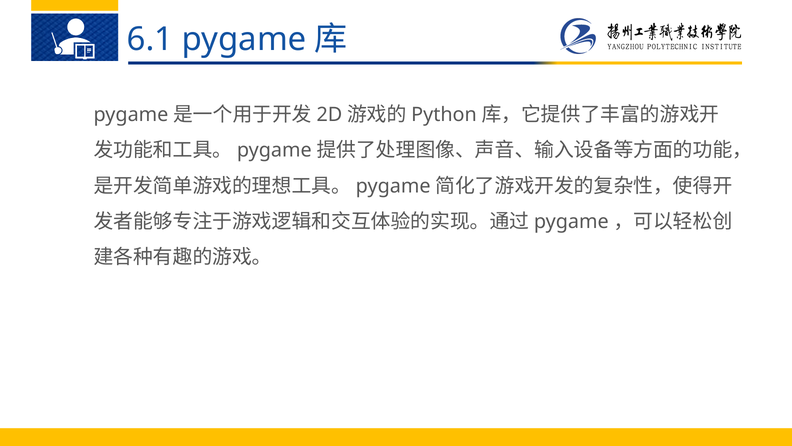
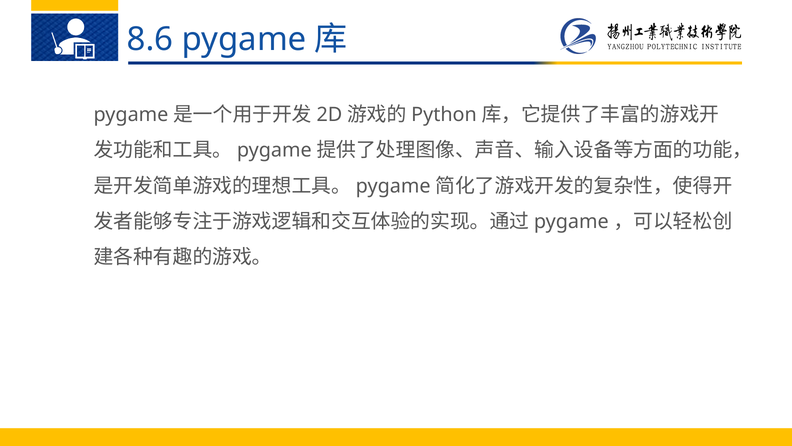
6.1: 6.1 -> 8.6 (150, 39)
